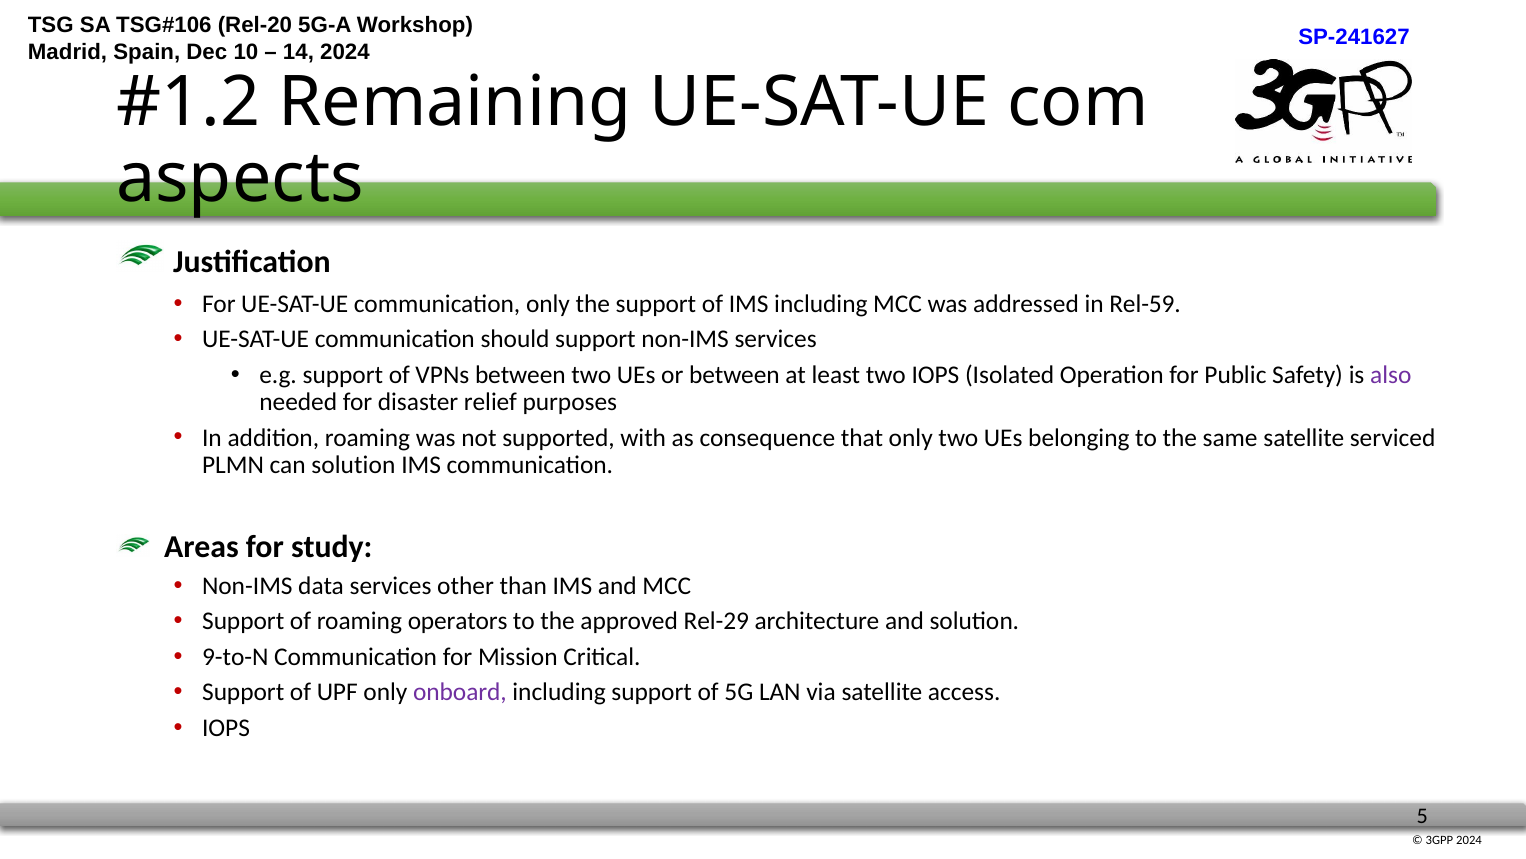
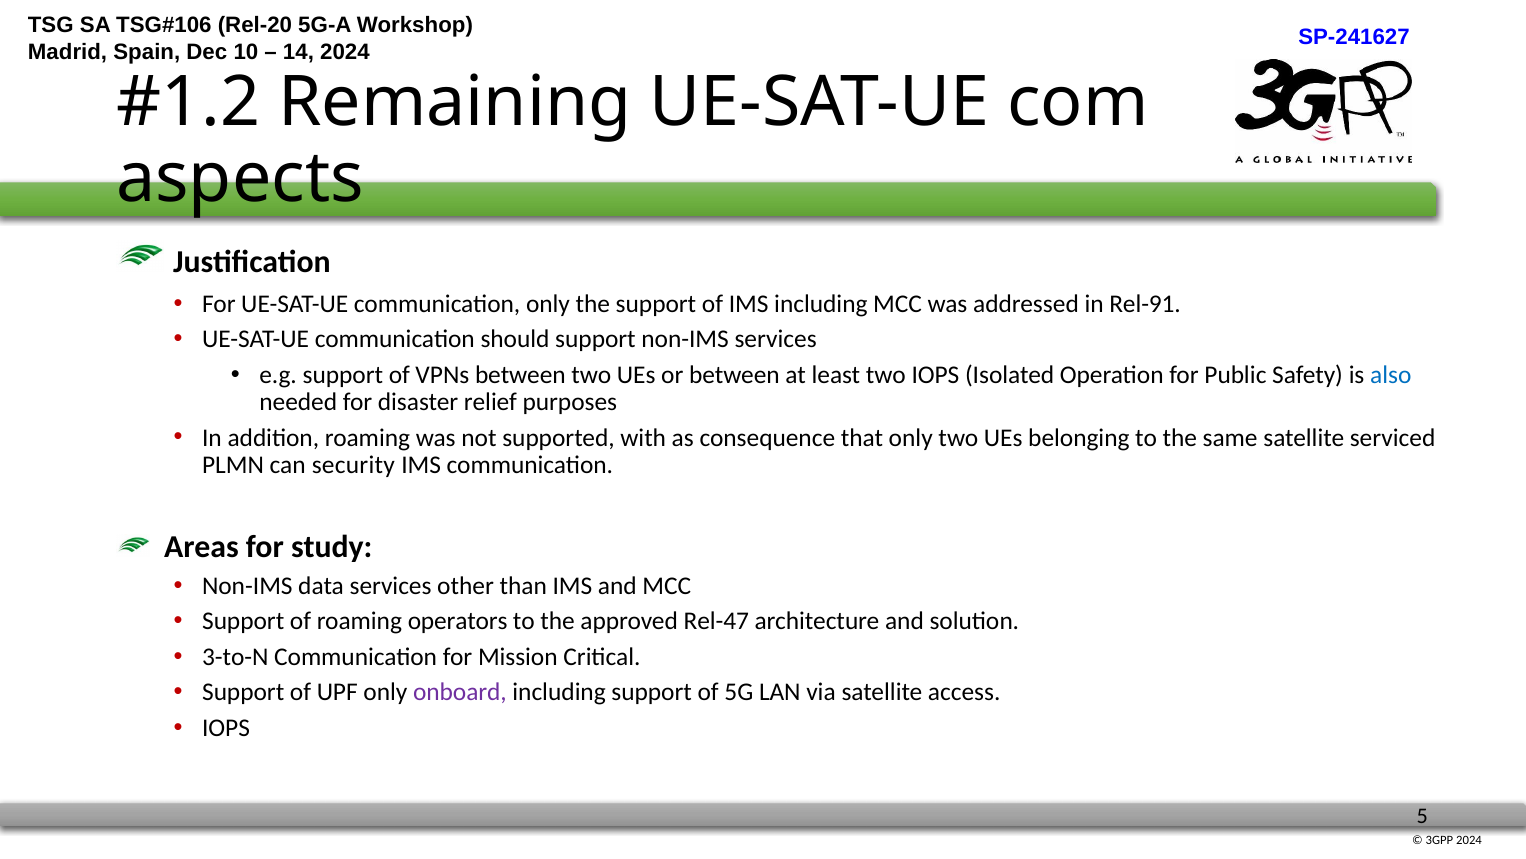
Rel-59: Rel-59 -> Rel-91 (1145, 304)
also colour: purple -> blue (1391, 375)
can solution: solution -> security (353, 465)
Rel-29: Rel-29 -> Rel-47 (716, 621)
9-to-N: 9-to-N -> 3-to-N (235, 656)
